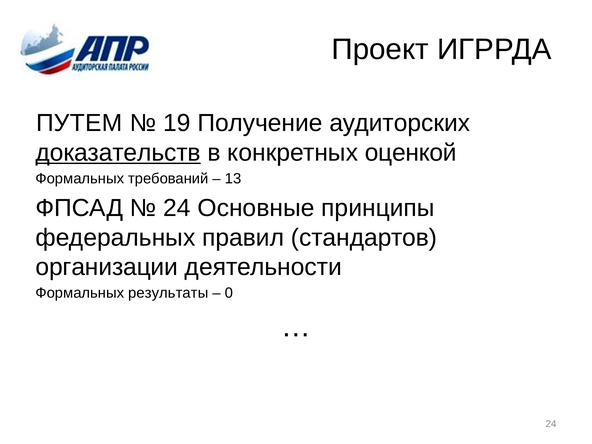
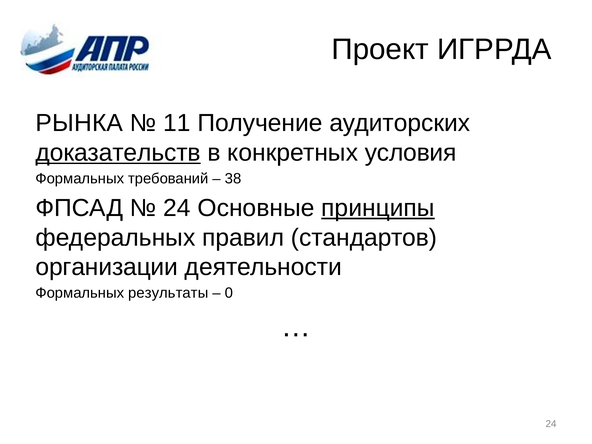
ПУТЕМ: ПУТЕМ -> РЫНКА (79, 123)
19: 19 -> 11 (177, 123)
оценкой: оценкой -> условия (411, 153)
13: 13 -> 38 (233, 179)
принципы underline: none -> present (378, 208)
